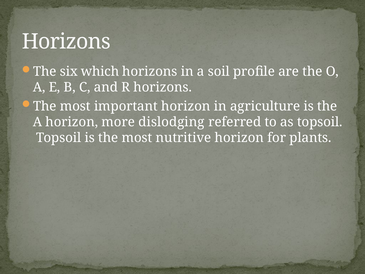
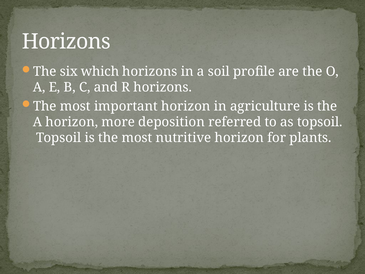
dislodging: dislodging -> deposition (172, 122)
